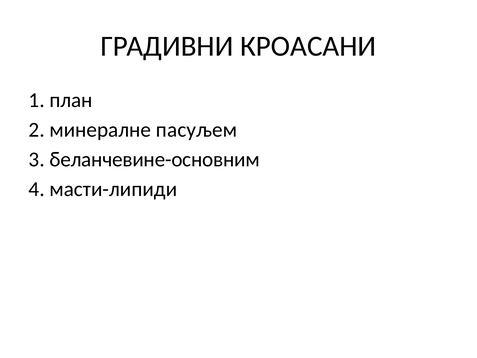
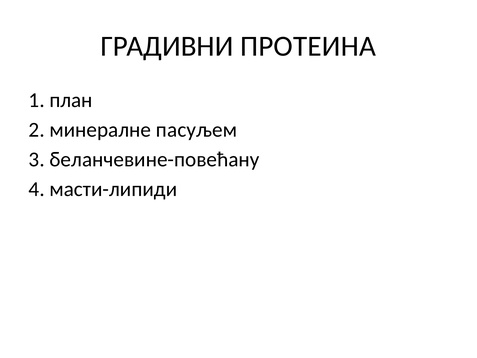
КРОАСАНИ: КРОАСАНИ -> ПРОТЕИНА (308, 46)
беланчевине-основним: беланчевине-основним -> беланчевине-повећану (155, 159)
